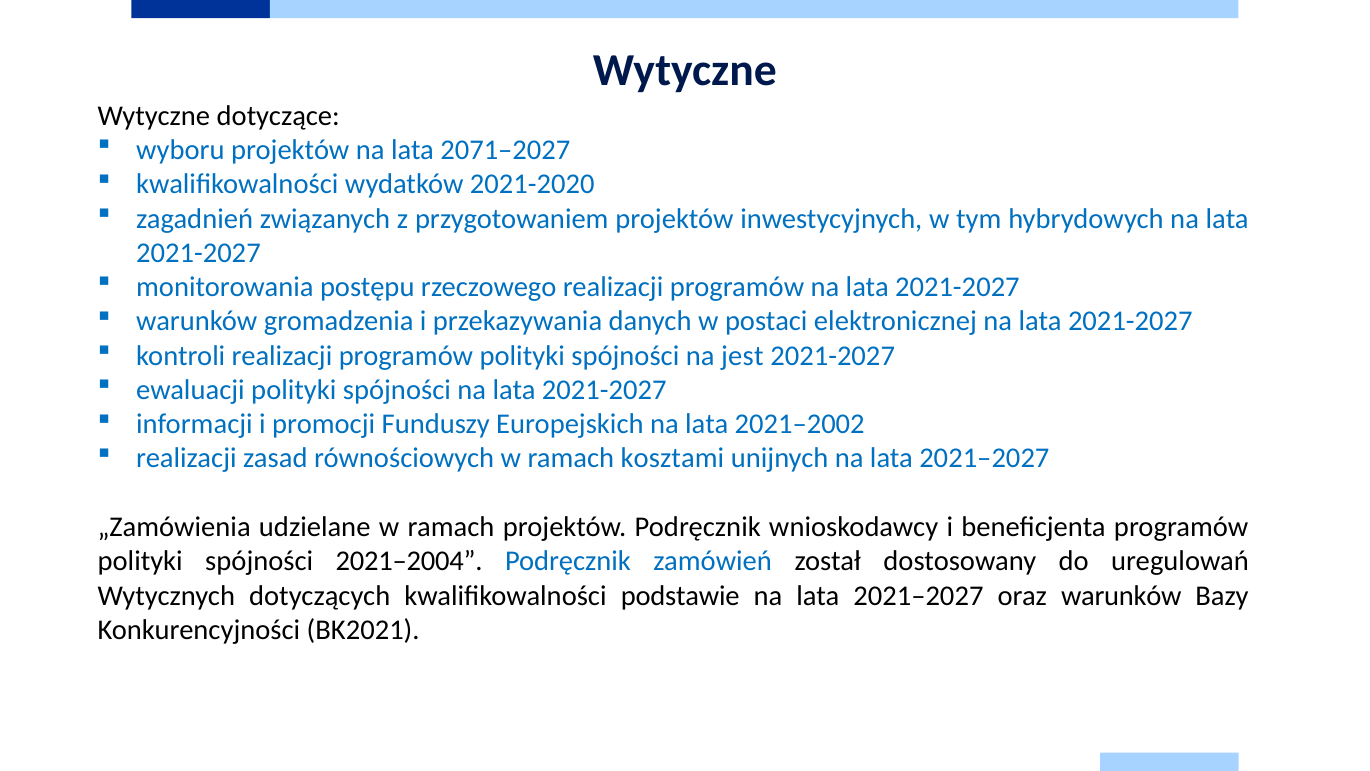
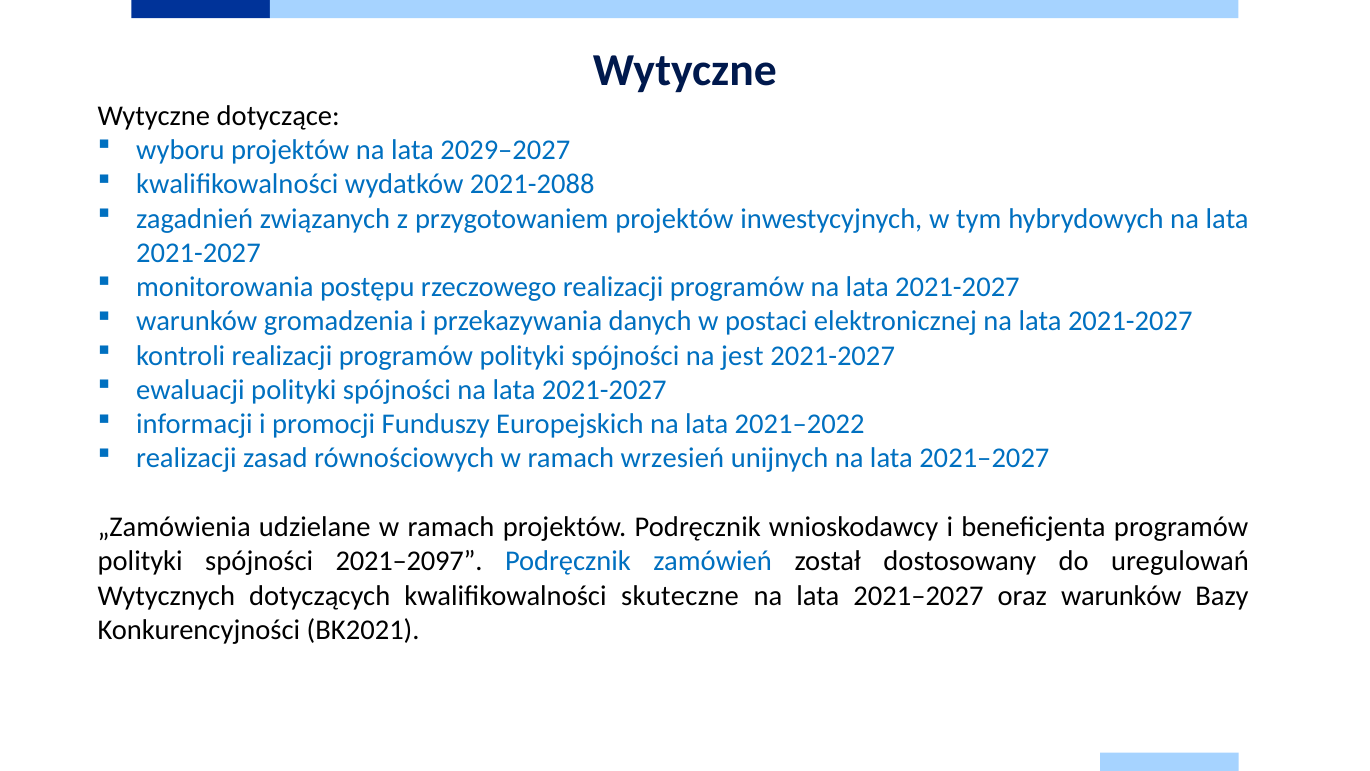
2071–2027: 2071–2027 -> 2029–2027 (505, 150)
2021-2020: 2021-2020 -> 2021-2088 (532, 184)
2021–2002: 2021–2002 -> 2021–2022 (800, 424)
kosztami: kosztami -> wrzesień (672, 458)
2021–2004: 2021–2004 -> 2021–2097 (409, 561)
podstawie: podstawie -> skuteczne (680, 595)
